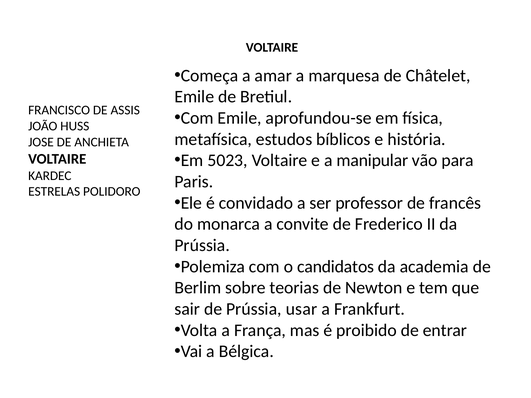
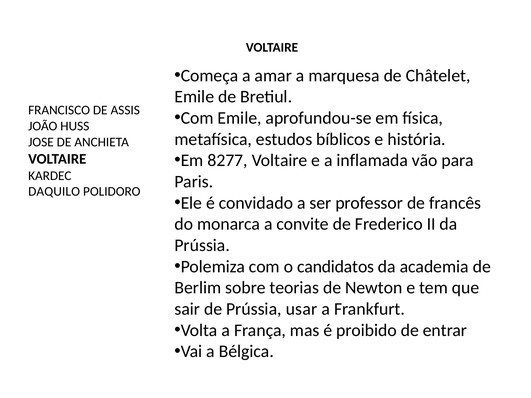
5023: 5023 -> 8277 (228, 161)
manipular: manipular -> inflamada (372, 161)
ESTRELAS: ESTRELAS -> DAQUILO (54, 192)
